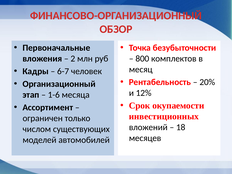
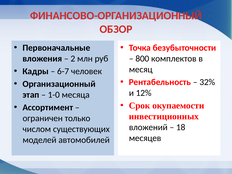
20%: 20% -> 32% (207, 82)
1-6: 1-6 -> 1-0 (54, 95)
